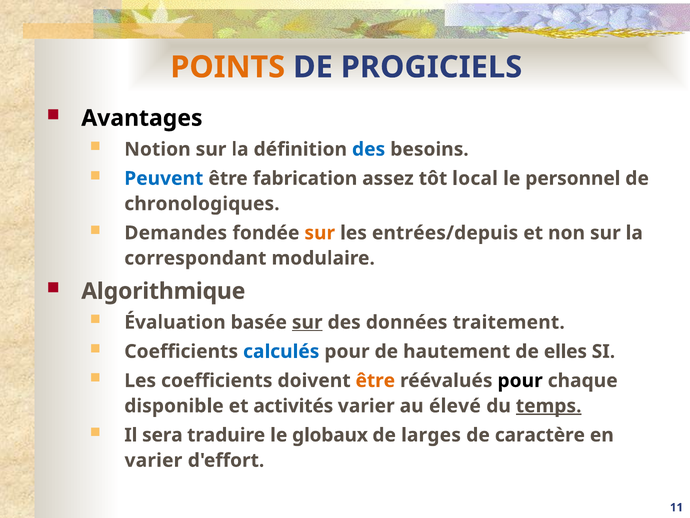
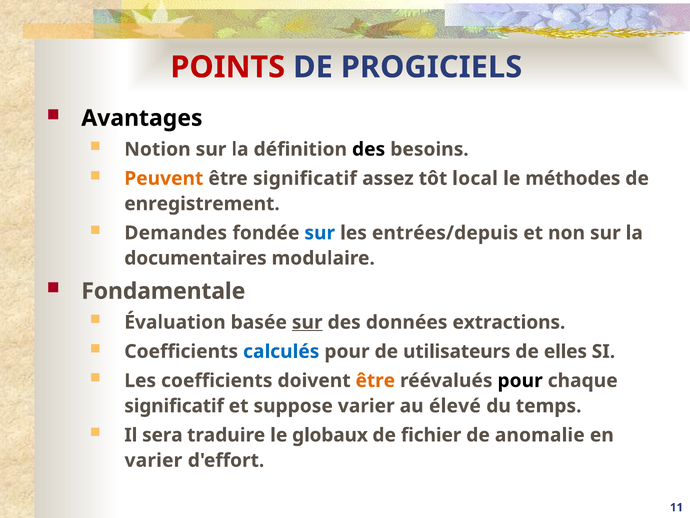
POINTS colour: orange -> red (228, 67)
des colour: blue -> black (369, 149)
Peuvent colour: blue -> orange (164, 178)
être fabrication: fabrication -> significatif (305, 178)
personnel: personnel -> méthodes (573, 178)
chronologiques: chronologiques -> enregistrement (202, 204)
sur colour: orange -> blue (320, 233)
correspondant: correspondant -> documentaires (195, 258)
Algorithmique: Algorithmique -> Fondamentale (163, 291)
traitement: traitement -> extractions (509, 322)
hautement: hautement -> utilisateurs (457, 351)
disponible: disponible -> significatif (174, 406)
activités: activités -> suppose (293, 406)
temps underline: present -> none (549, 406)
larges: larges -> fichier (431, 435)
caractère: caractère -> anomalie (540, 435)
